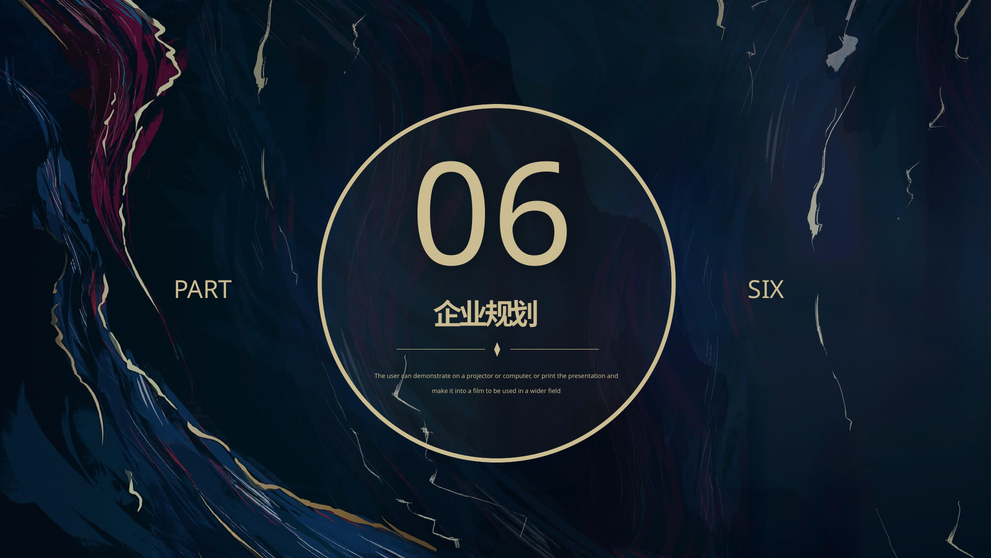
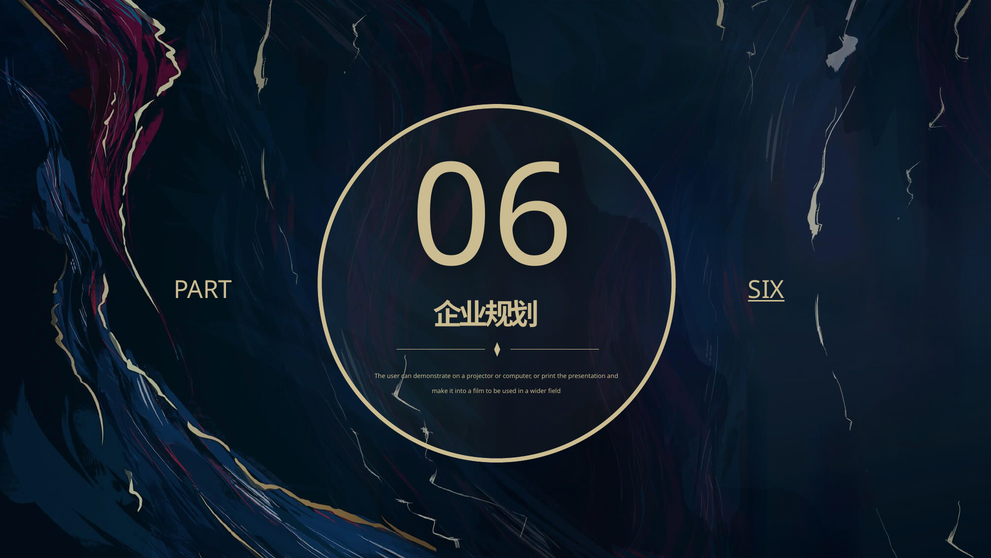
SIX underline: none -> present (766, 290)
